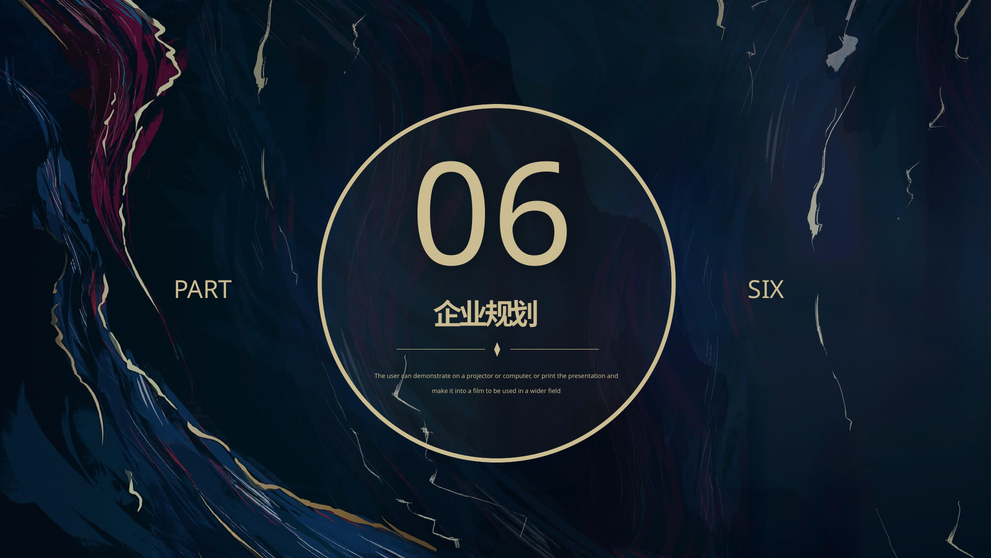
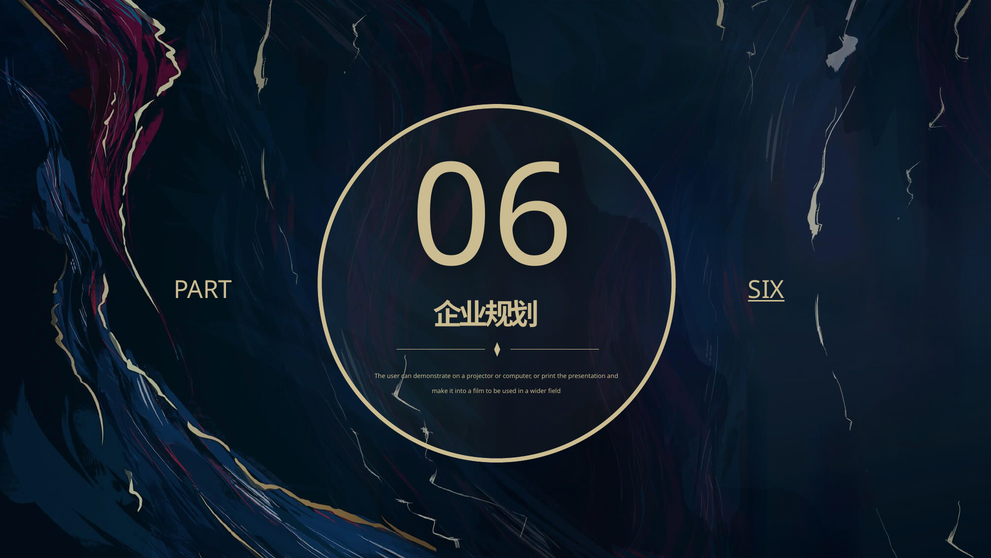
SIX underline: none -> present (766, 290)
